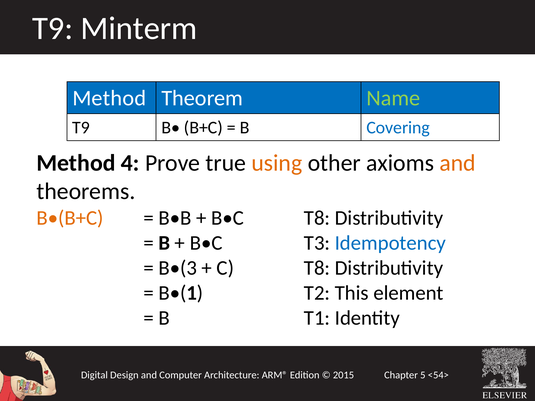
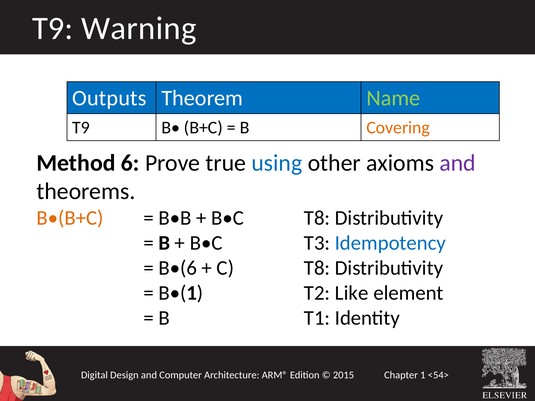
Minterm: Minterm -> Warning (139, 29)
Method: Method -> Outputs (109, 98)
Covering colour: blue -> orange (398, 128)
4: 4 -> 6 (130, 163)
using colour: orange -> blue (277, 163)
and colour: orange -> purple (458, 163)
B•(3: B•(3 -> B•(6 (178, 268)
This: This -> Like (352, 293)
5: 5 -> 1 (423, 375)
